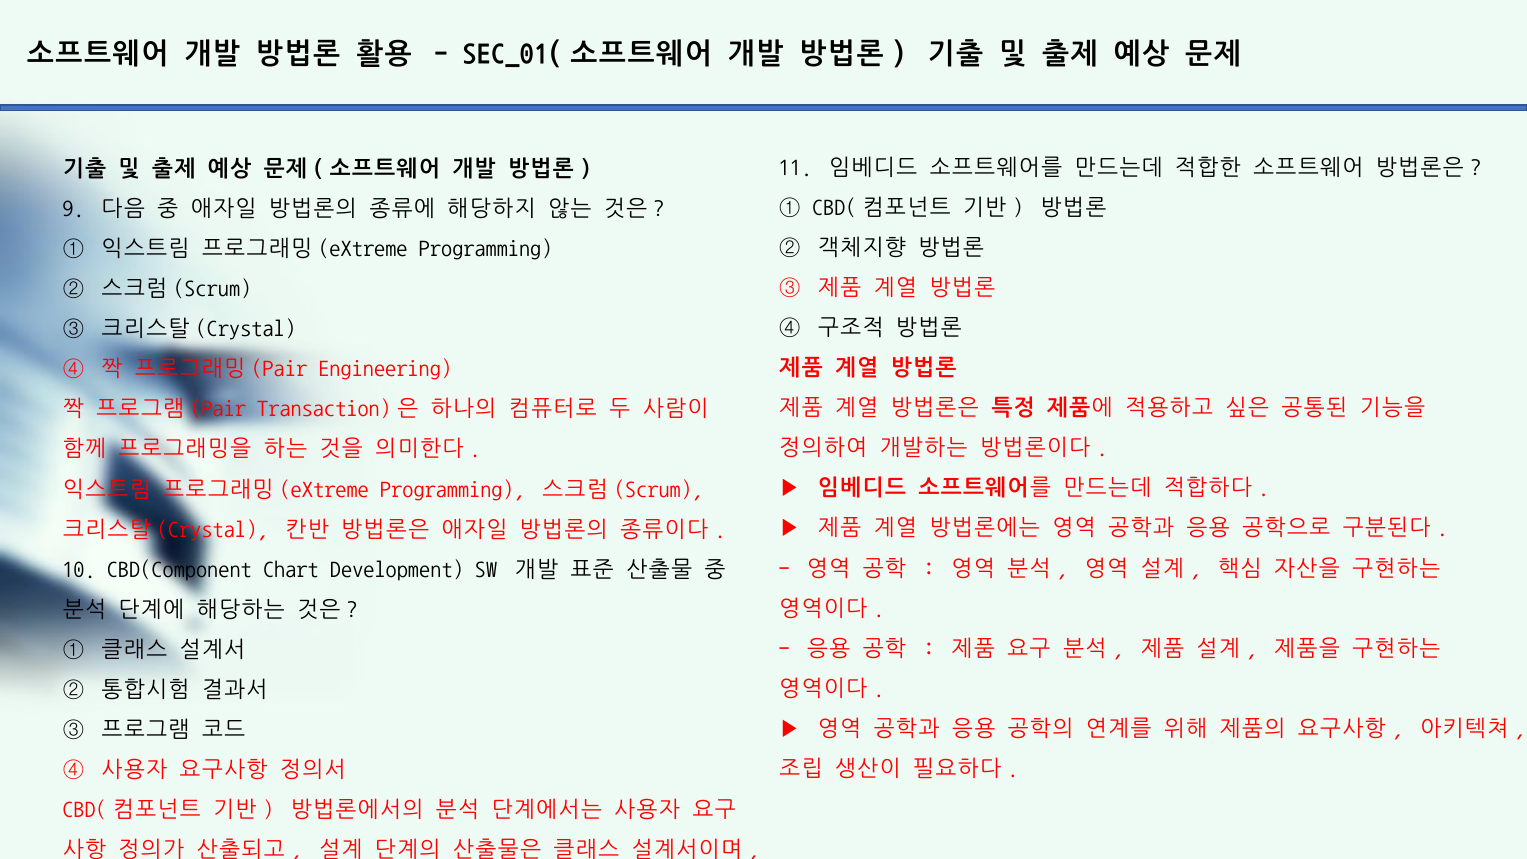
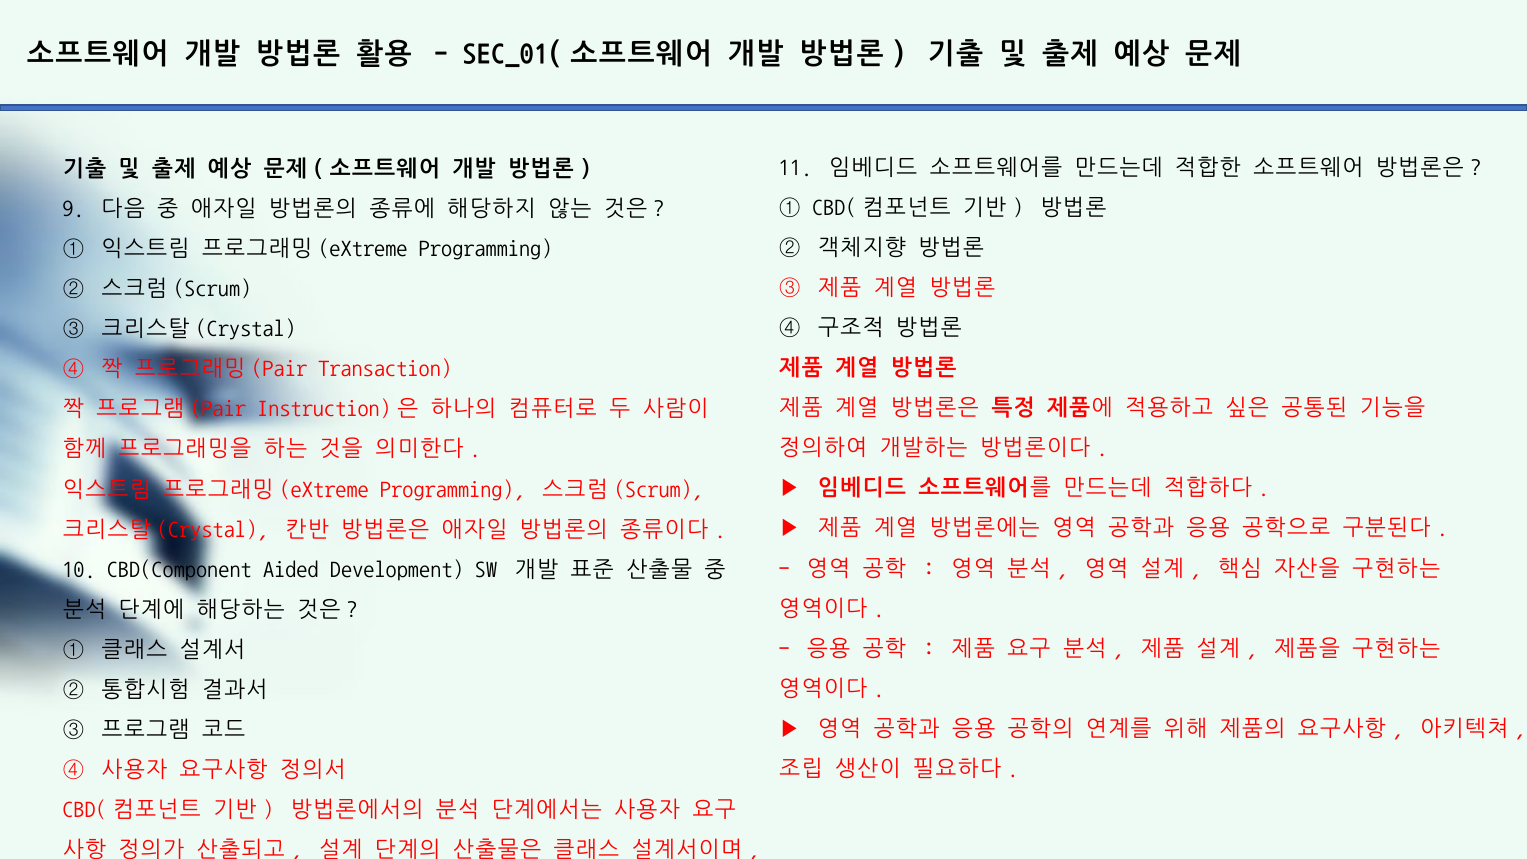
Engineering: Engineering -> Transaction (385, 368)
Transaction: Transaction -> Instruction (324, 408)
Chart: Chart -> Aided (291, 569)
